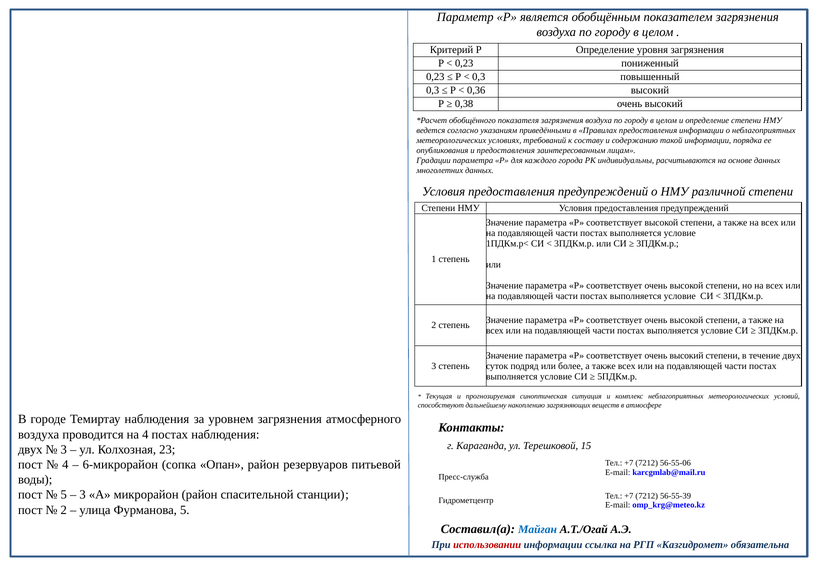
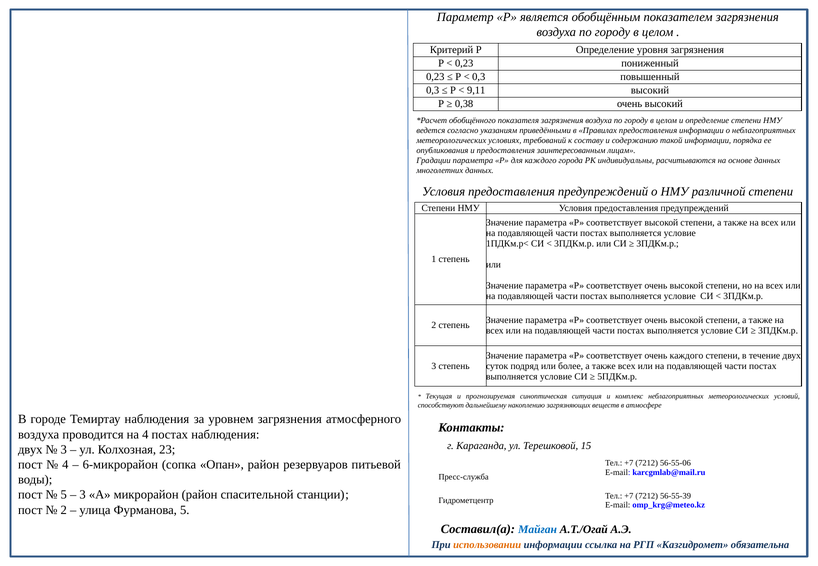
0,36: 0,36 -> 9,11 (476, 90)
соответствует очень высокий: высокий -> каждого (686, 356)
использовании colour: red -> orange (487, 545)
